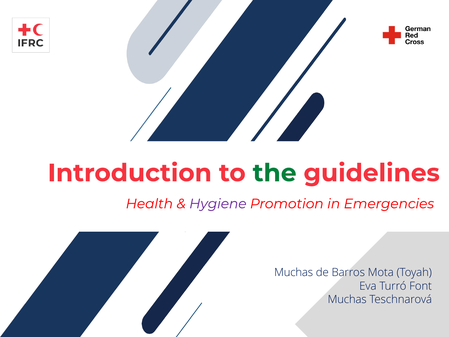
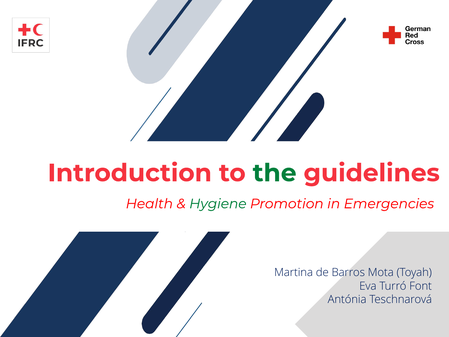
Hygiene colour: purple -> green (218, 204)
Muchas: Muchas -> Martina (294, 272)
Muchas: Muchas -> Antónia (347, 299)
